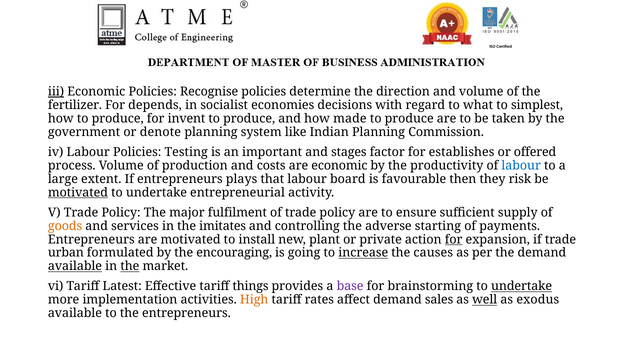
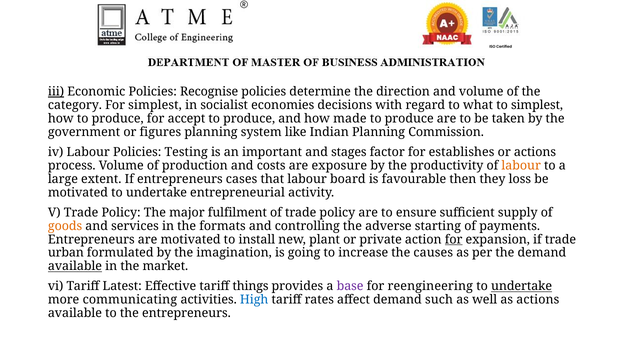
fertilizer: fertilizer -> category (75, 105)
For depends: depends -> simplest (155, 105)
invent: invent -> accept (186, 119)
denote: denote -> figures (160, 132)
or offered: offered -> actions (535, 152)
are economic: economic -> exposure (339, 165)
labour colour: blue -> orange (521, 165)
plays: plays -> cases (242, 179)
risk: risk -> loss (520, 179)
motivated underline: present -> none (78, 192)
imitates: imitates -> formats (223, 226)
encouraging: encouraging -> imagination (234, 253)
increase underline: present -> none (363, 253)
the underline: present -> none (130, 266)
brainstorming: brainstorming -> reengineering (430, 286)
implementation: implementation -> communicating (130, 300)
High colour: orange -> blue (254, 300)
sales: sales -> such (439, 300)
well underline: present -> none (485, 300)
as exodus: exodus -> actions (538, 300)
